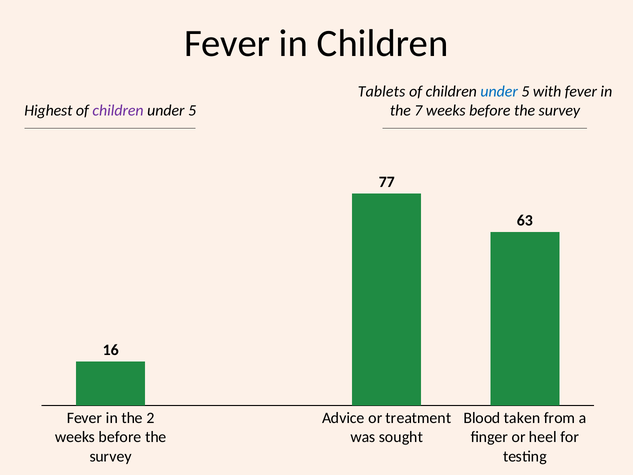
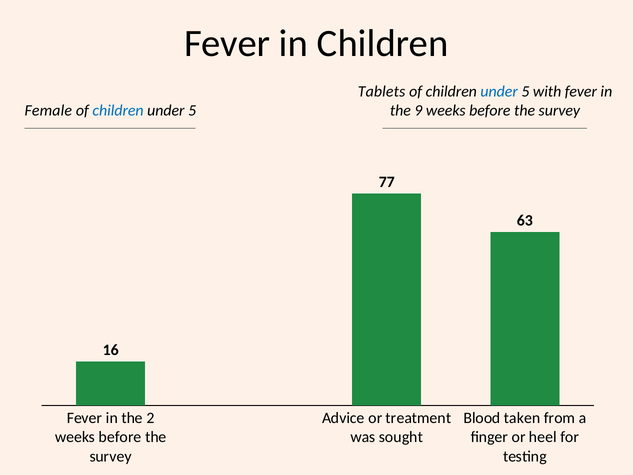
7: 7 -> 9 (418, 110)
Highest: Highest -> Female (48, 111)
children colour: purple -> blue (118, 111)
